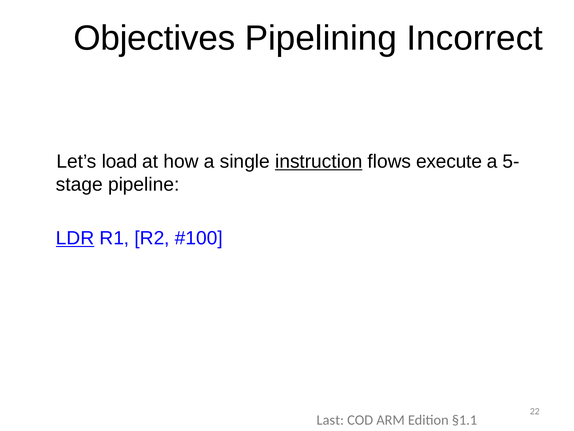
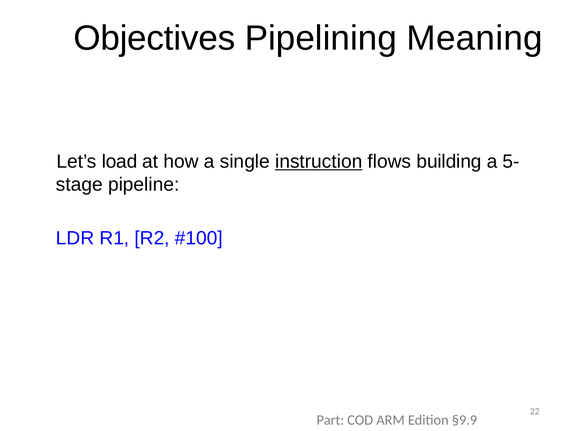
Incorrect: Incorrect -> Meaning (475, 38)
execute: execute -> building (449, 161)
LDR underline: present -> none (75, 238)
Last: Last -> Part (330, 420)
§1.1: §1.1 -> §9.9 (465, 420)
